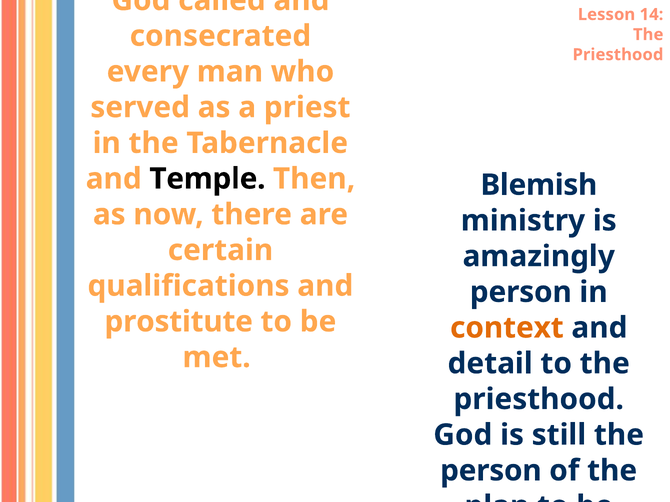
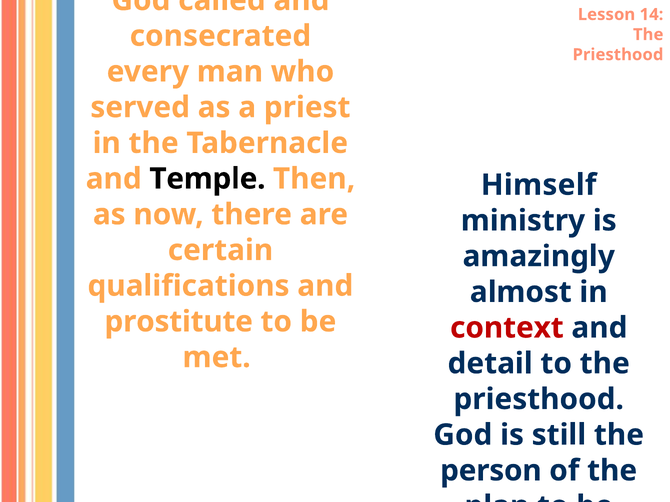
Blemish: Blemish -> Himself (539, 185)
person: person -> almost (521, 292)
context colour: orange -> red (507, 328)
